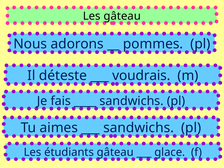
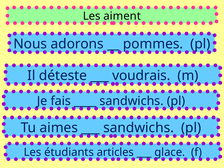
Les gâteau: gâteau -> aiment (122, 16)
étudiants gâteau: gâteau -> articles (115, 152)
